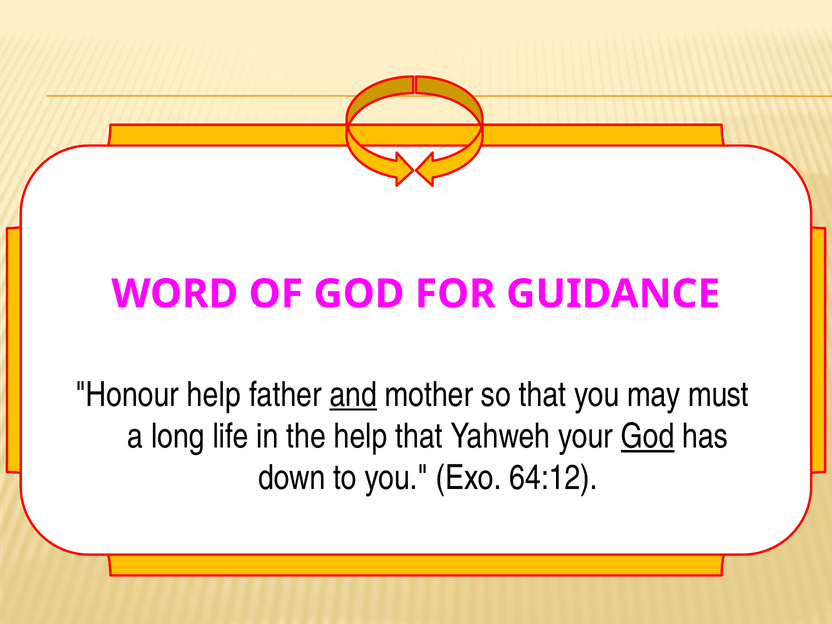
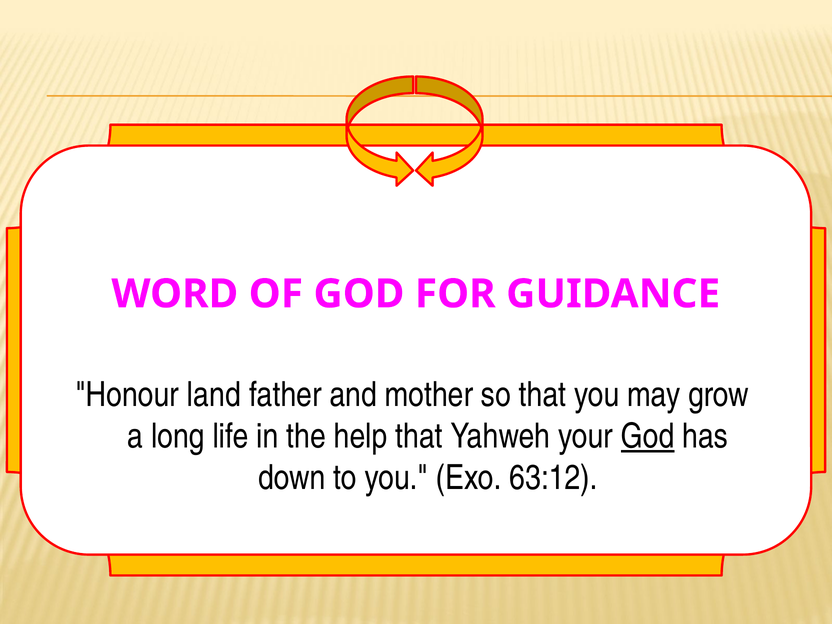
Honour help: help -> land (214, 395)
and underline: present -> none (353, 395)
must: must -> grow (718, 395)
64:12: 64:12 -> 63:12 (554, 478)
